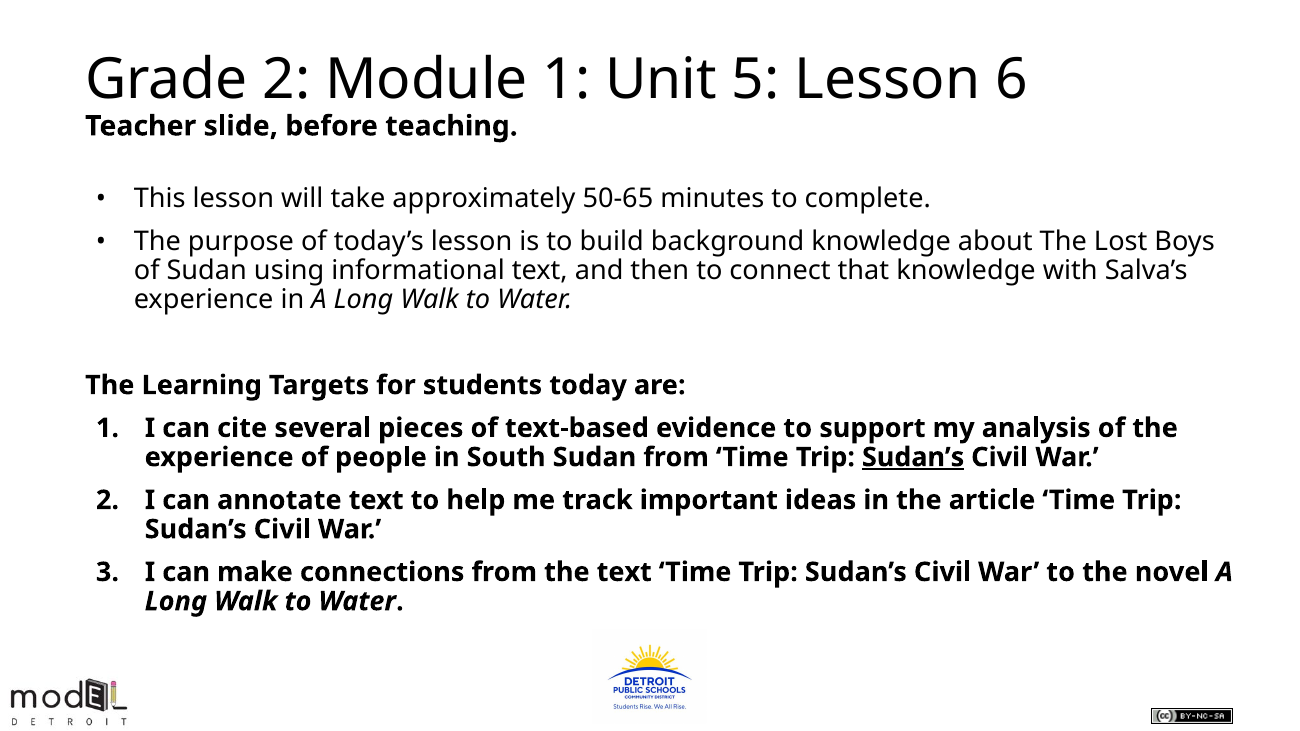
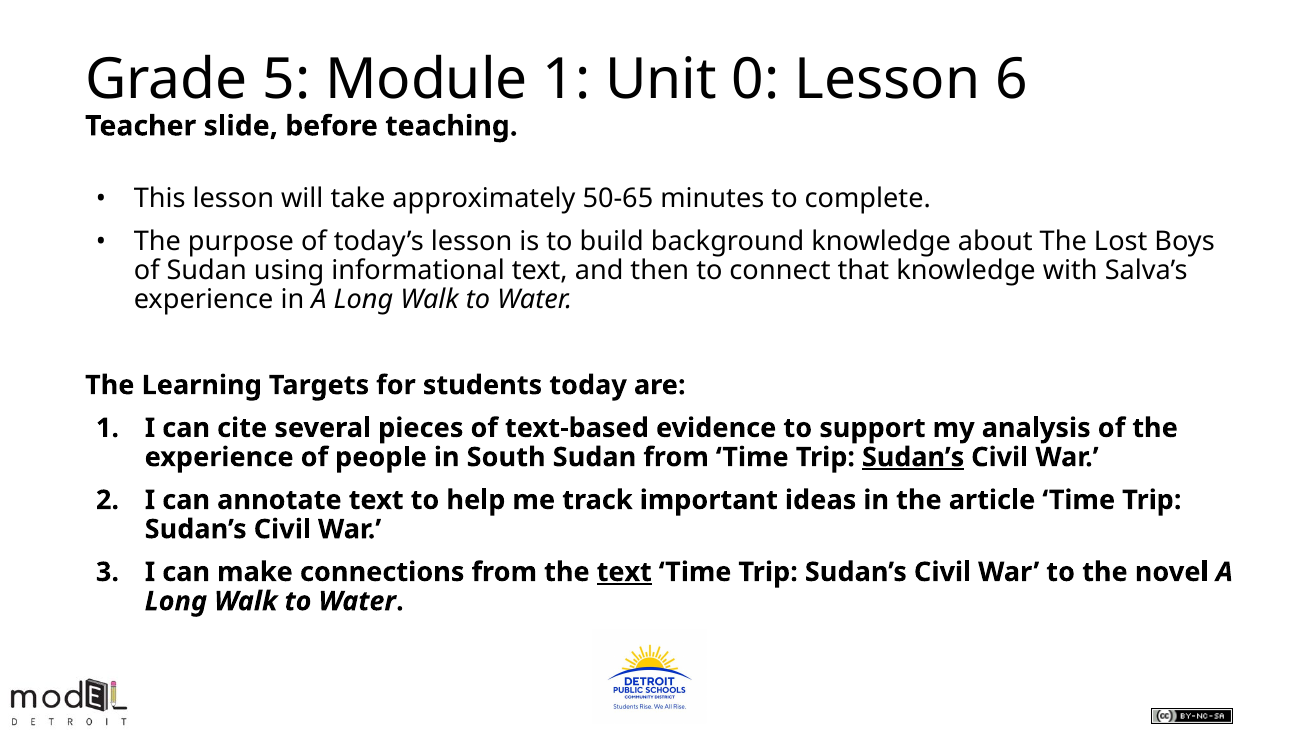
Grade 2: 2 -> 5 (286, 80)
5: 5 -> 0 (756, 80)
text underline: none -> present (624, 572)
